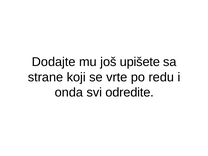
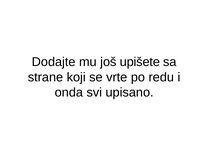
odredite: odredite -> upisano (130, 92)
